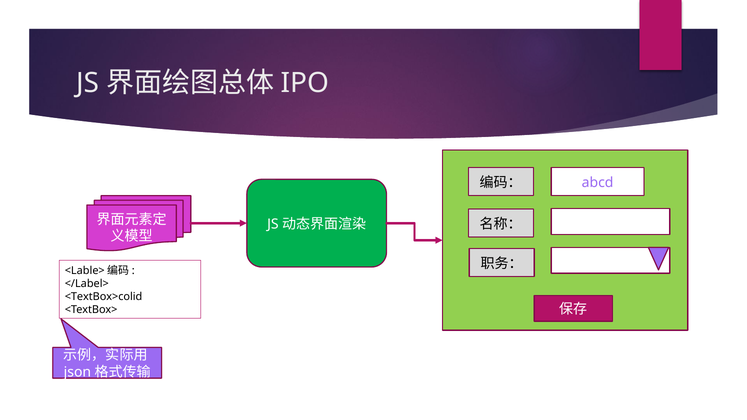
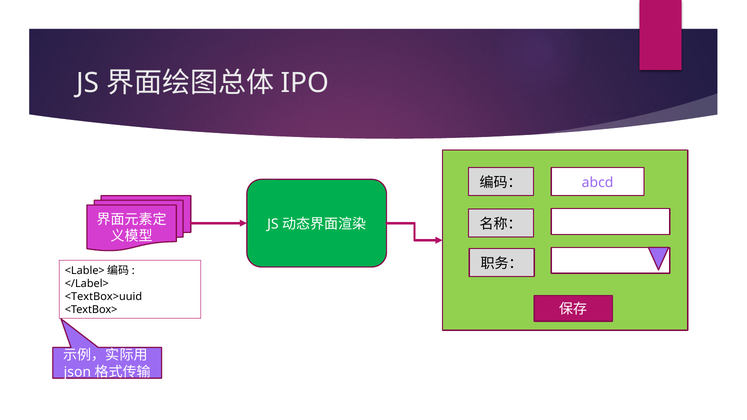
<TextBox>colid: <TextBox>colid -> <TextBox>uuid (103, 297)
